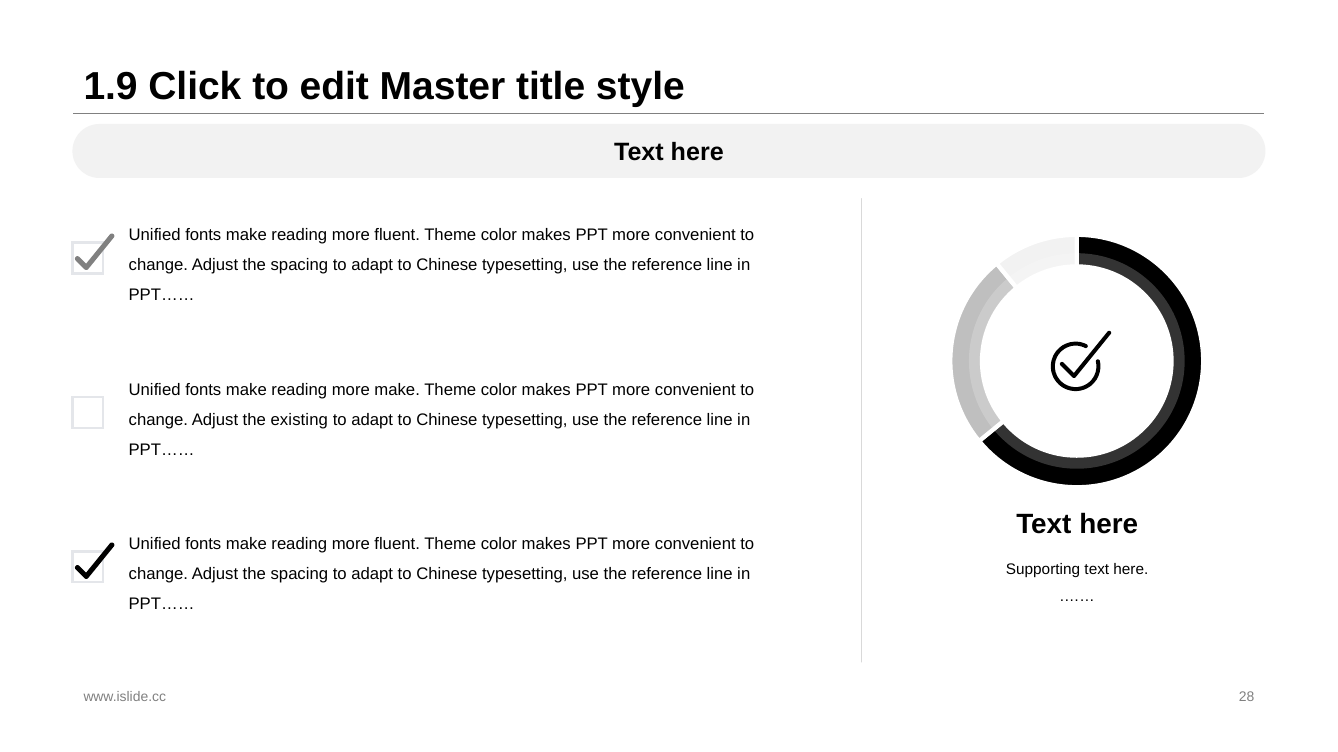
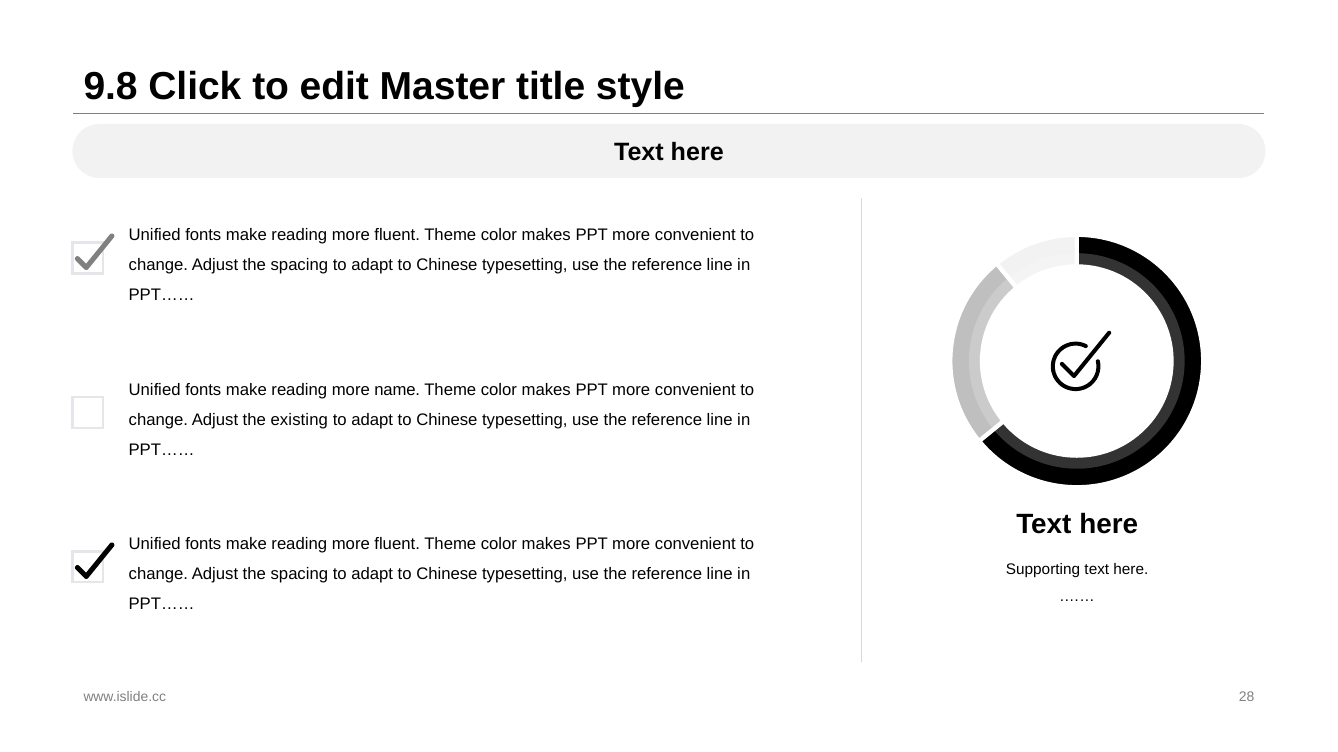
1.9: 1.9 -> 9.8 (111, 87)
more make: make -> name (397, 390)
